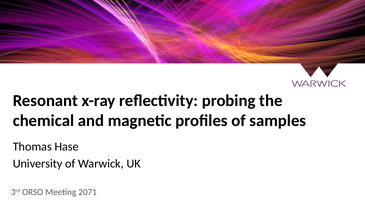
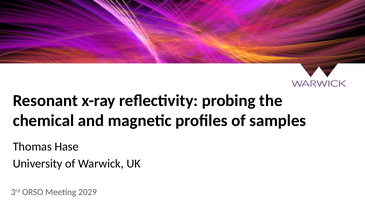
2071: 2071 -> 2029 (88, 192)
